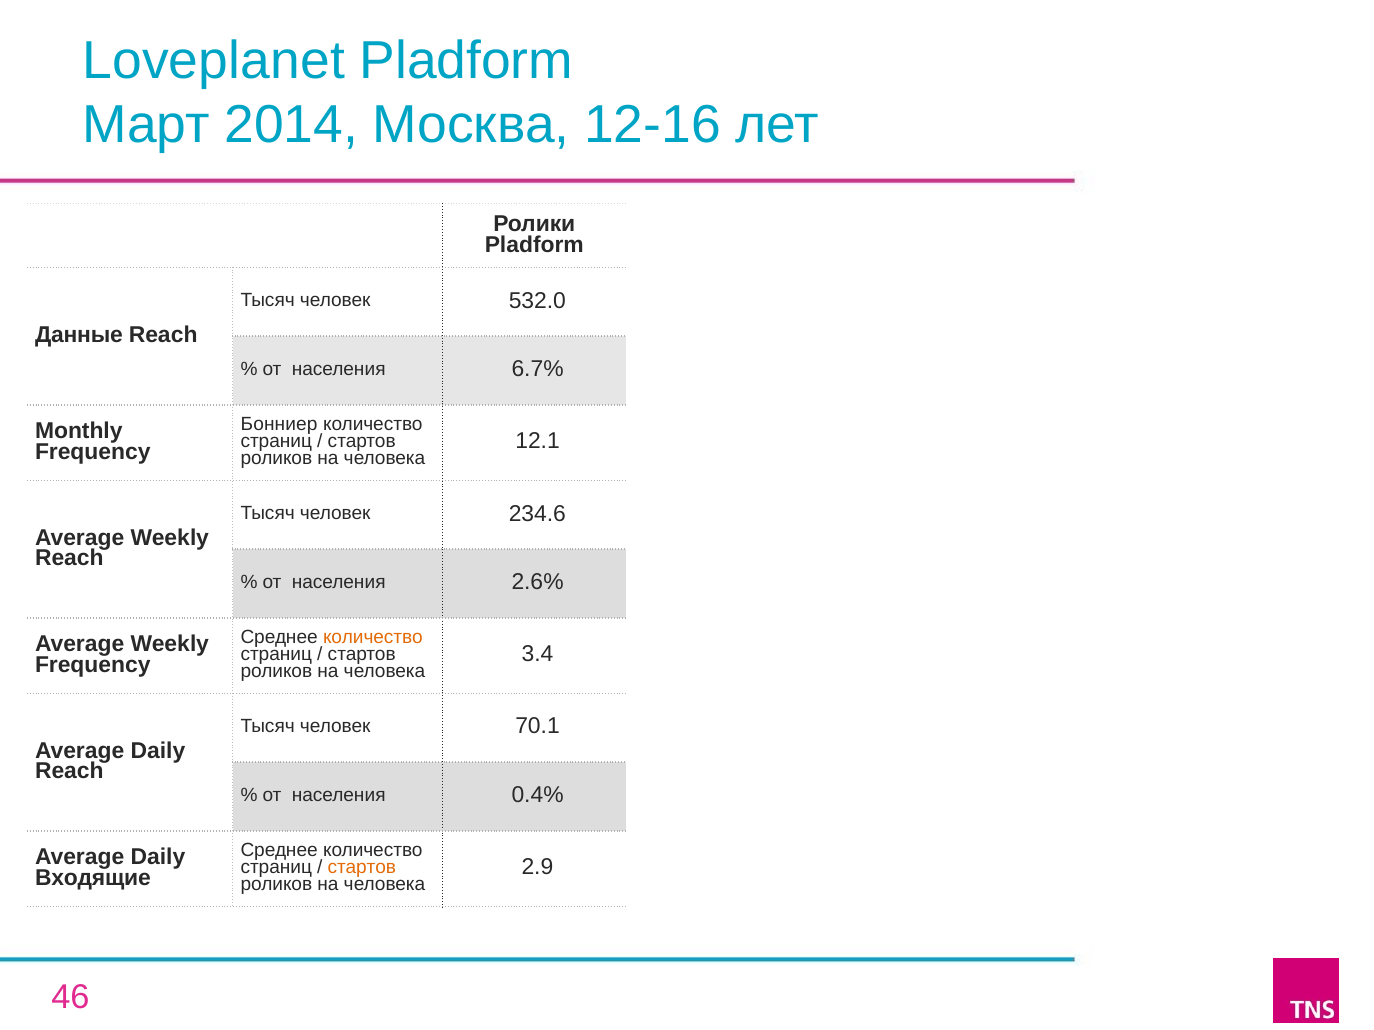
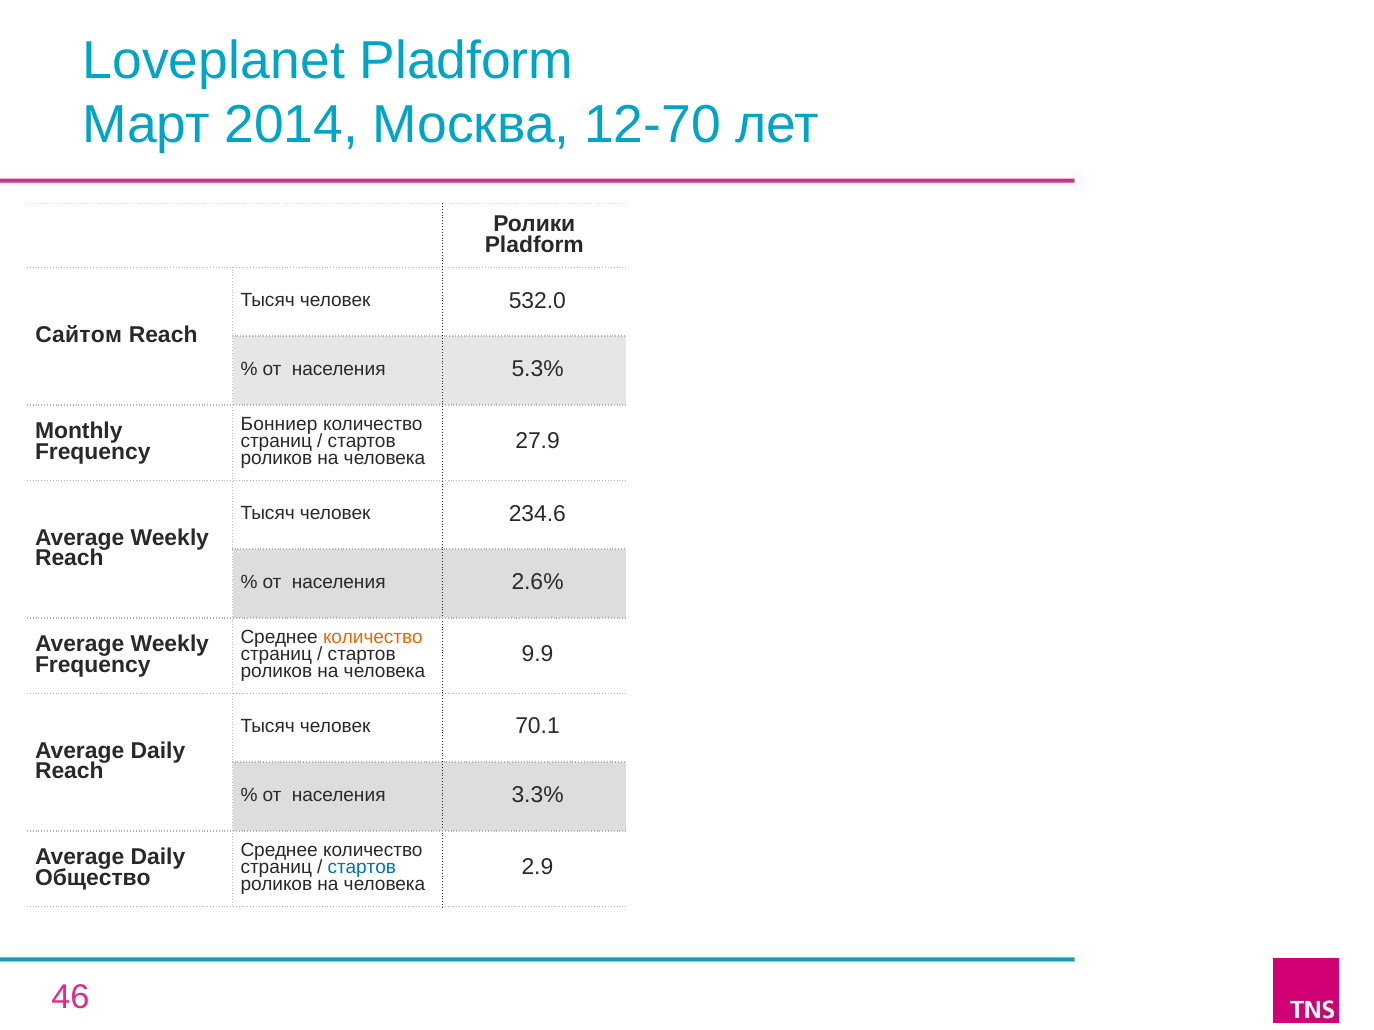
12-16: 12-16 -> 12-70 (653, 125)
Данные: Данные -> Сайтом (79, 335)
6.7%: 6.7% -> 5.3% (538, 369)
12.1: 12.1 -> 27.9 (538, 442)
3.4: 3.4 -> 9.9 (537, 655)
0.4%: 0.4% -> 3.3% (538, 796)
стартов colour: orange -> blue (362, 868)
Входящие: Входящие -> Общество (93, 878)
